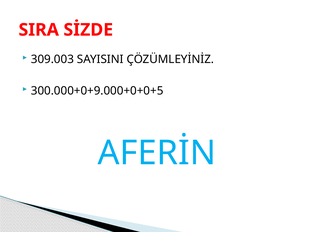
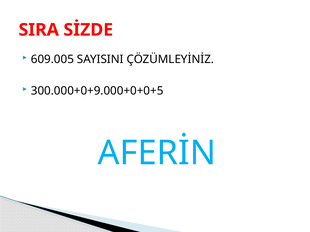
309.003: 309.003 -> 609.005 (52, 60)
